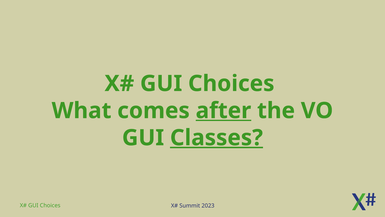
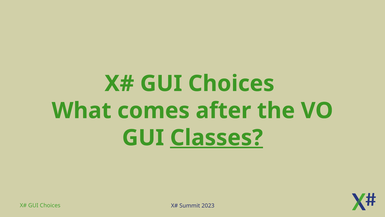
after underline: present -> none (223, 110)
